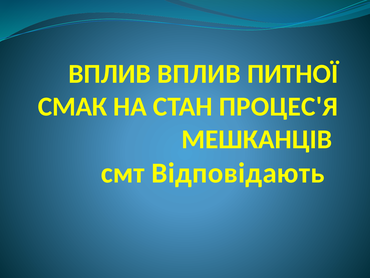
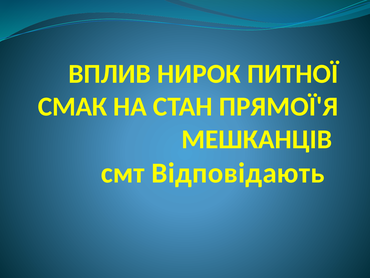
ВПЛИВ ВПЛИВ: ВПЛИВ -> НИРОК (199, 74)
ПРОЦЕС'Я: ПРОЦЕС'Я -> ПРЯМОЇ'Я (278, 106)
